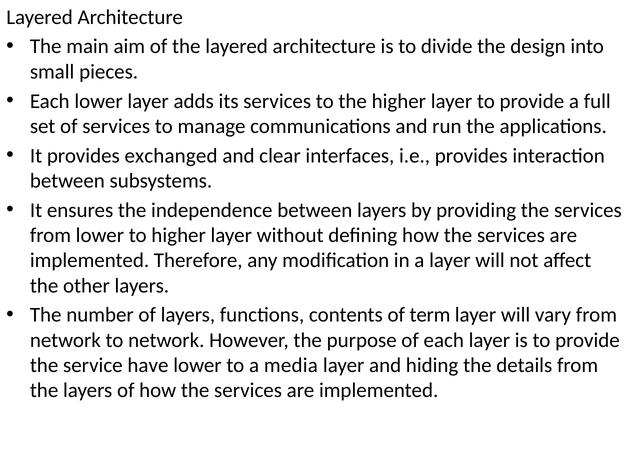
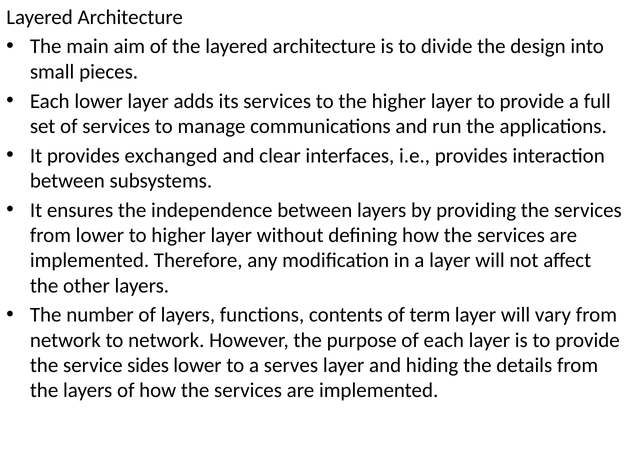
have: have -> sides (148, 365)
media: media -> serves (291, 365)
